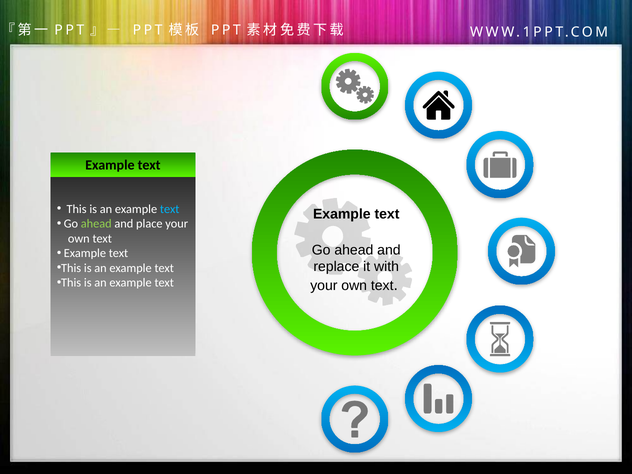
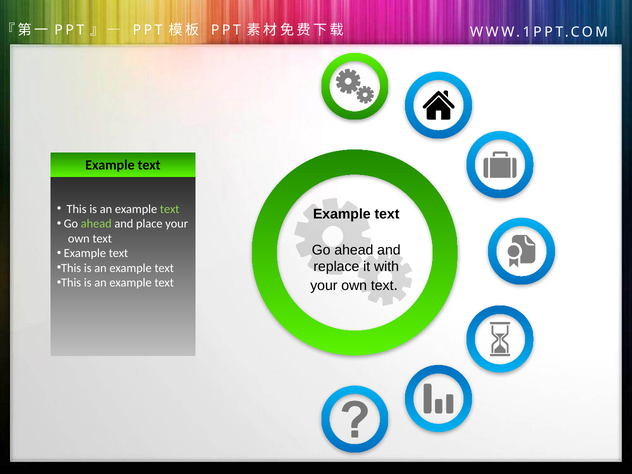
text colour: light blue -> light green (170, 209)
